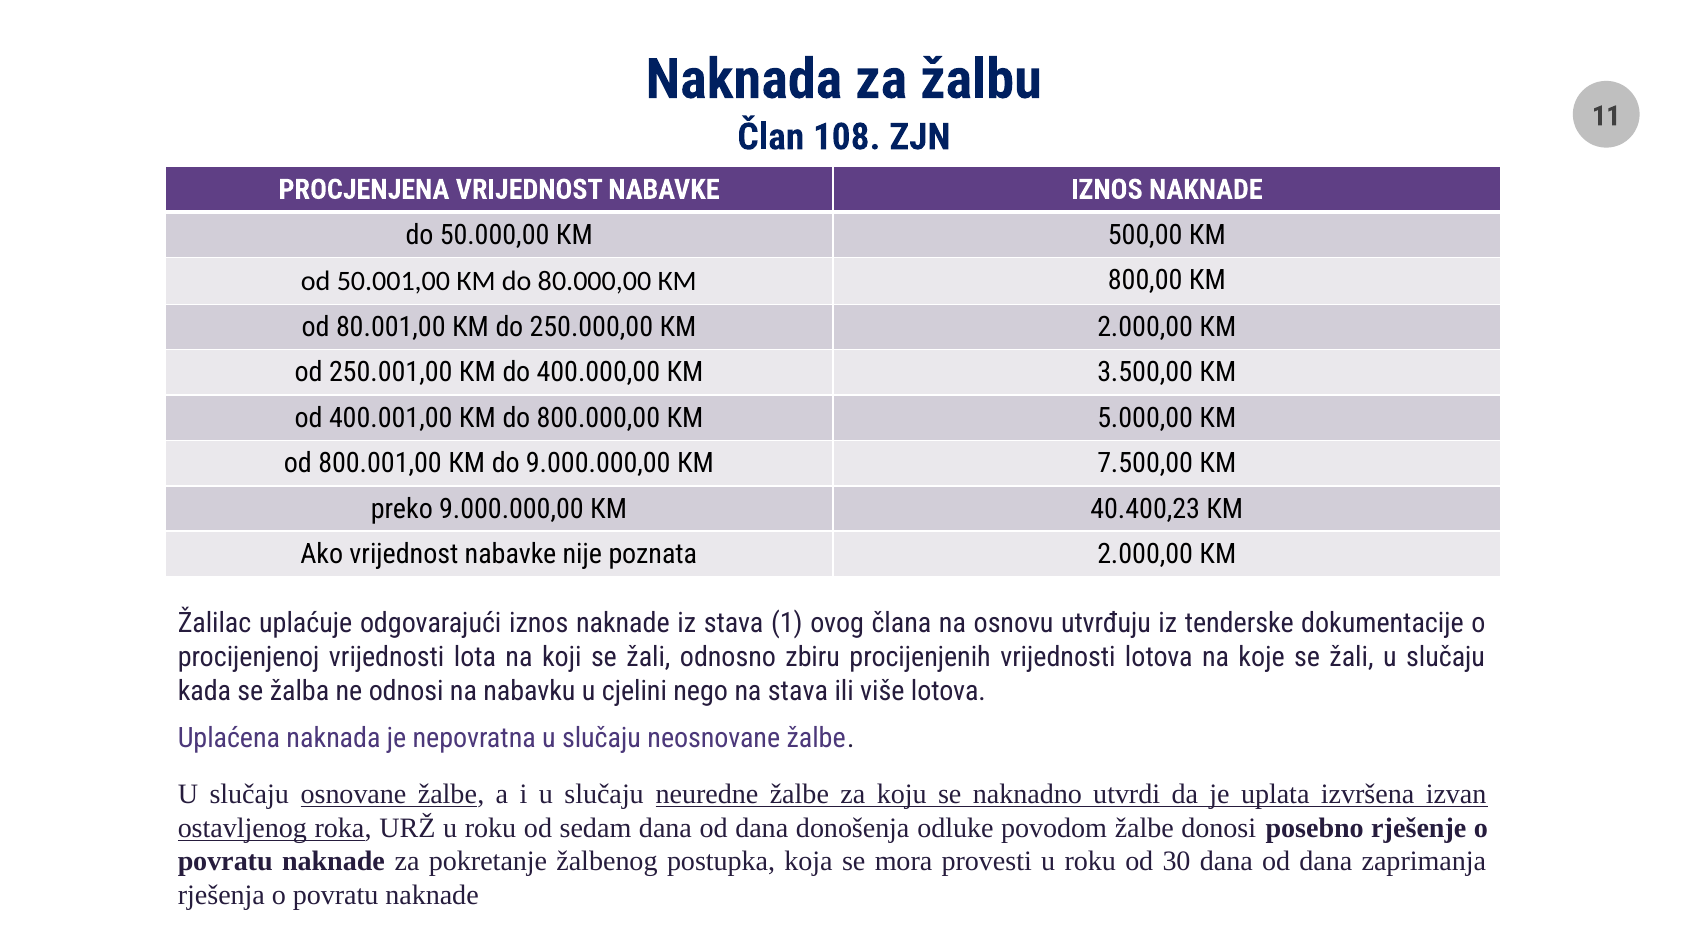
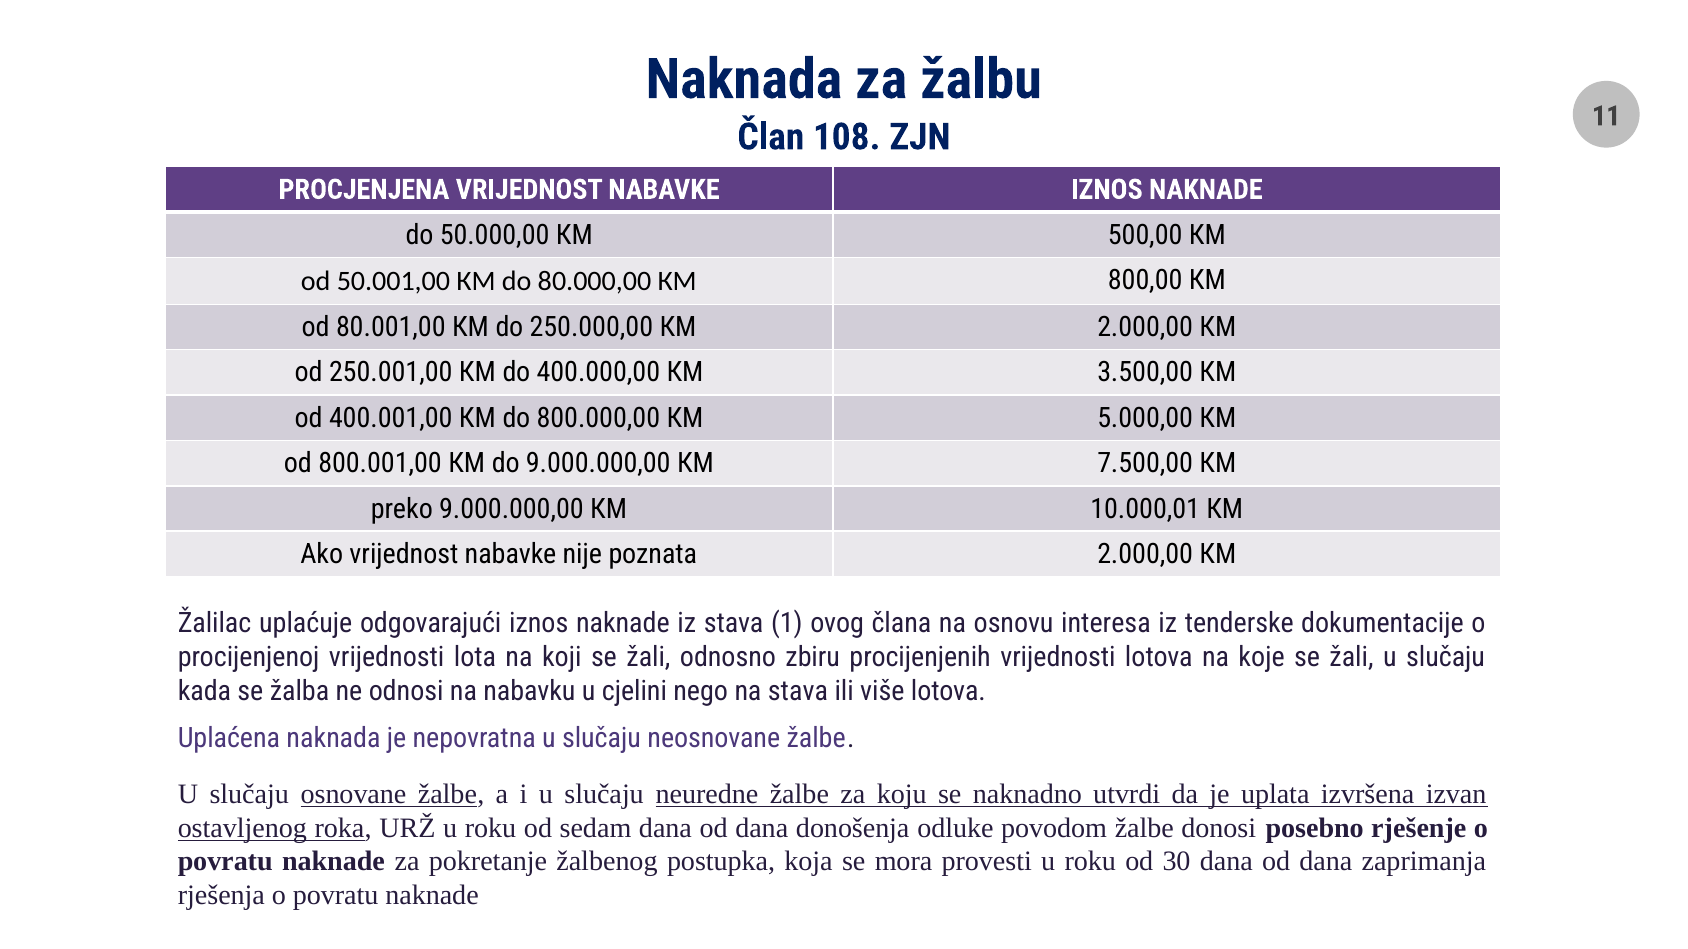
40.400,23: 40.400,23 -> 10.000,01 (1145, 509)
utvrđuju: utvrđuju -> interesa (1106, 624)
